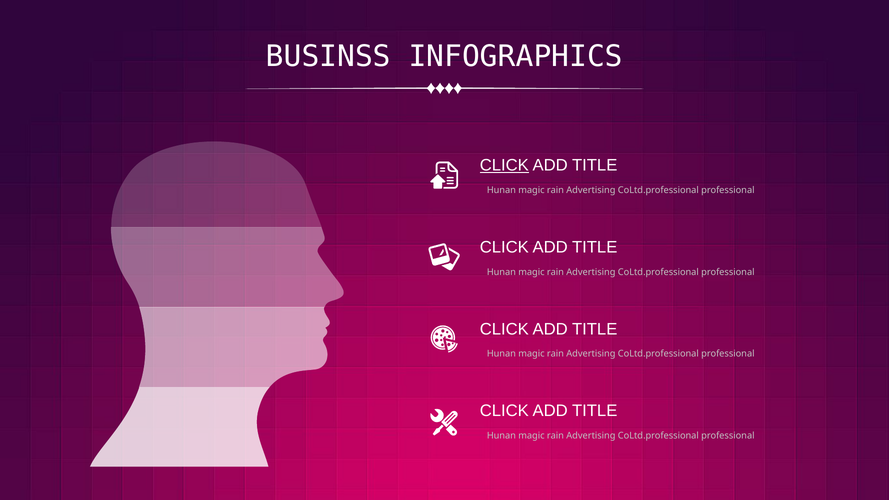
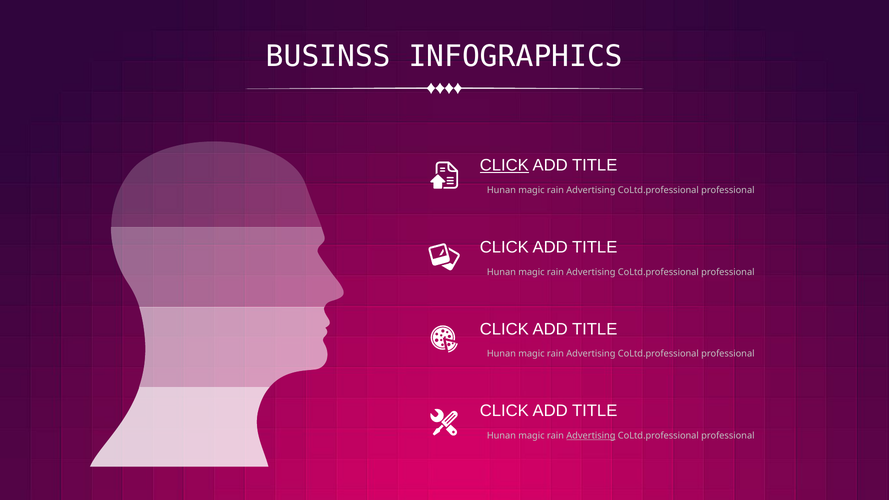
Advertising underline: none -> present (591, 436)
